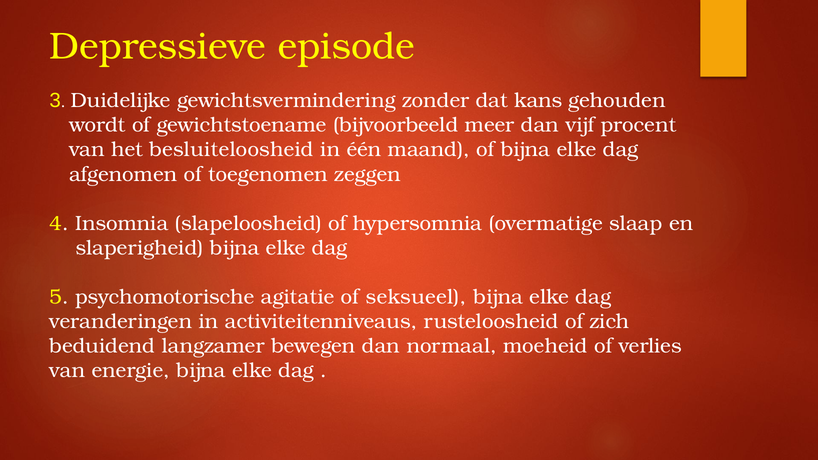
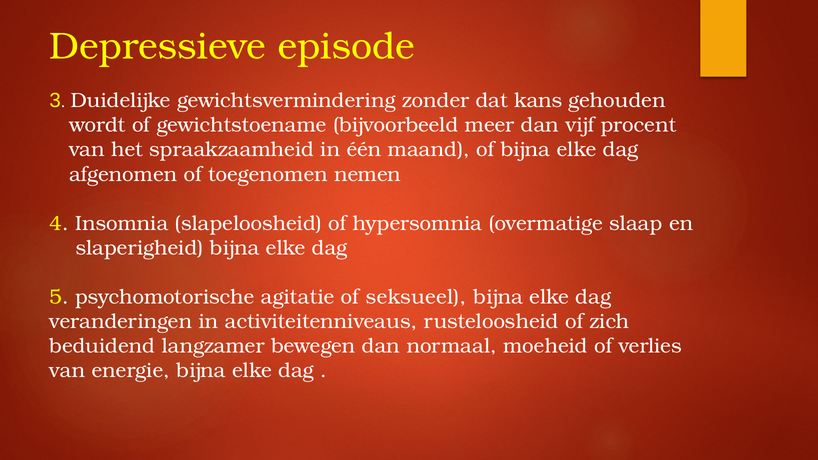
besluiteloosheid: besluiteloosheid -> spraakzaamheid (232, 150)
zeggen: zeggen -> nemen (368, 174)
